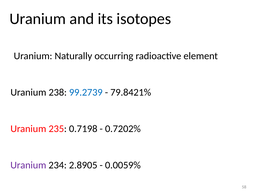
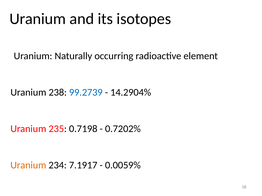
79.8421%: 79.8421% -> 14.2904% (131, 93)
Uranium colour: purple -> orange (28, 166)
2.8905: 2.8905 -> 7.1917 (83, 166)
